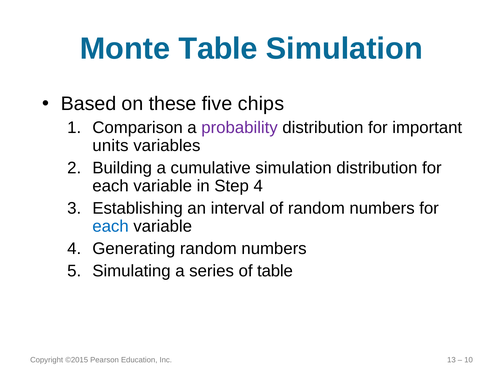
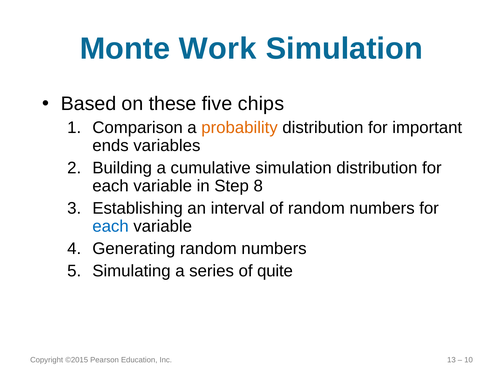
Monte Table: Table -> Work (218, 49)
probability colour: purple -> orange (240, 128)
units: units -> ends (111, 146)
Step 4: 4 -> 8 (258, 186)
of table: table -> quite (275, 271)
